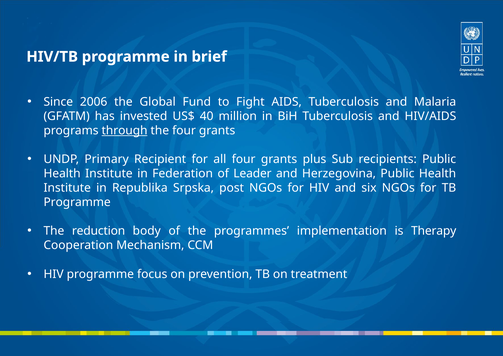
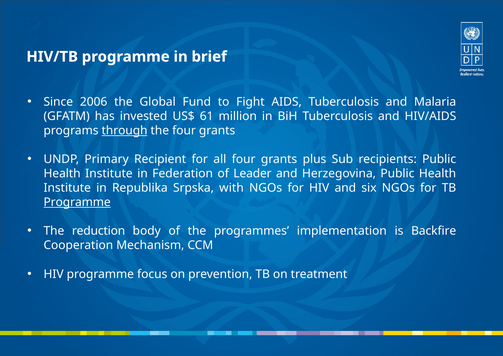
40: 40 -> 61 (207, 116)
post: post -> with (232, 188)
Programme underline: none -> present (77, 202)
Therapy: Therapy -> Backfire (434, 231)
